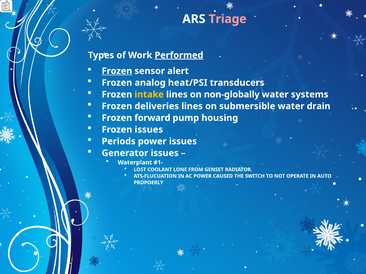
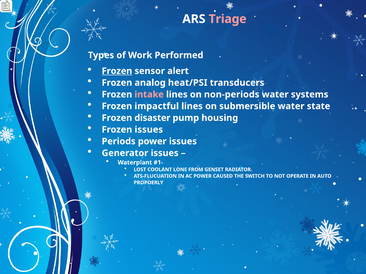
Performed underline: present -> none (179, 55)
intake colour: yellow -> pink (149, 95)
non-globally: non-globally -> non-periods (232, 95)
deliveries: deliveries -> impactful (157, 106)
drain: drain -> state (319, 106)
forward: forward -> disaster (152, 118)
